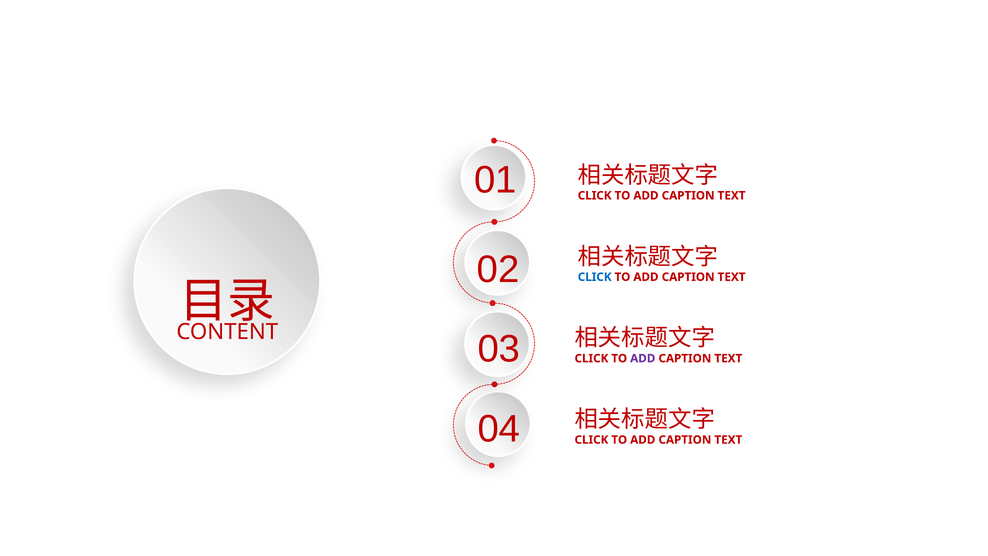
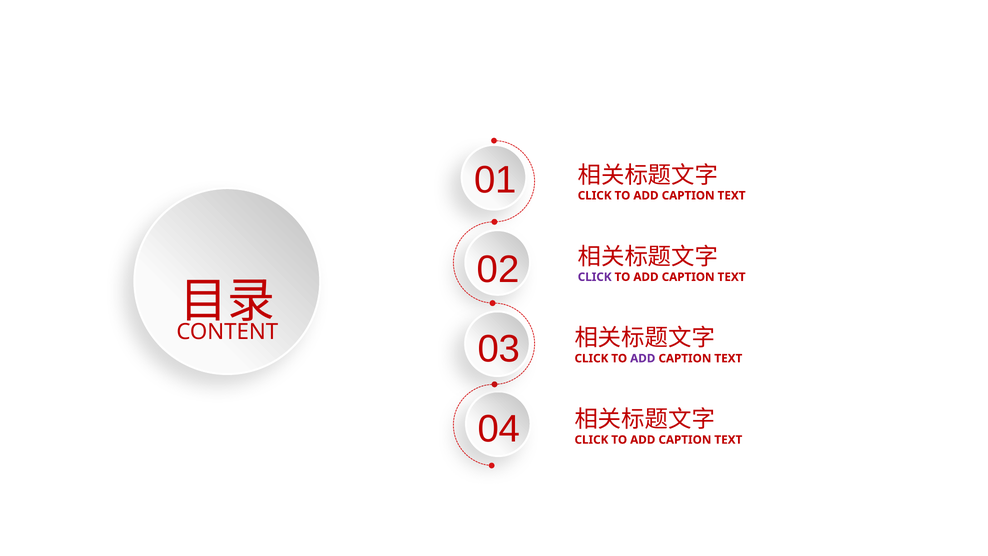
CLICK colour: blue -> purple (595, 277)
